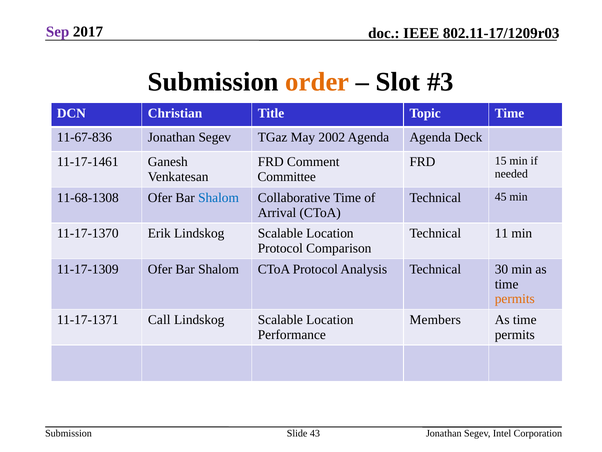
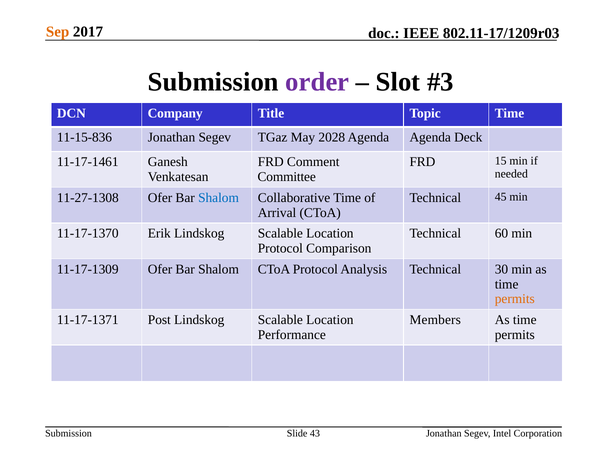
Sep colour: purple -> orange (58, 32)
order colour: orange -> purple (317, 82)
Christian: Christian -> Company (175, 113)
11-67-836: 11-67-836 -> 11-15-836 (84, 137)
2002: 2002 -> 2028 (332, 137)
11-68-1308: 11-68-1308 -> 11-27-1308 (88, 197)
11: 11 -> 60 (501, 233)
Call: Call -> Post (159, 320)
